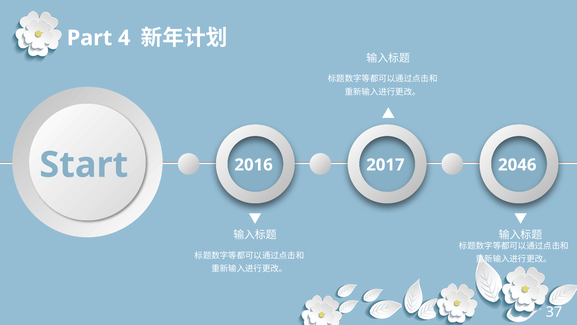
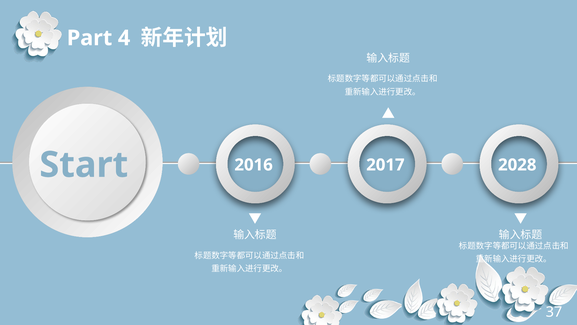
2046: 2046 -> 2028 (517, 165)
